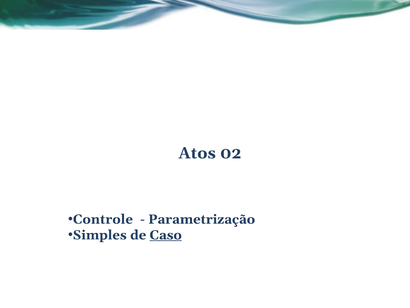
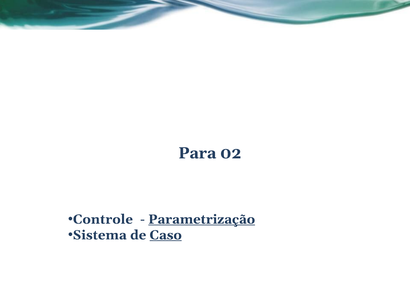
Atos: Atos -> Para (197, 153)
Parametrização underline: none -> present (202, 219)
Simples: Simples -> Sistema (100, 235)
